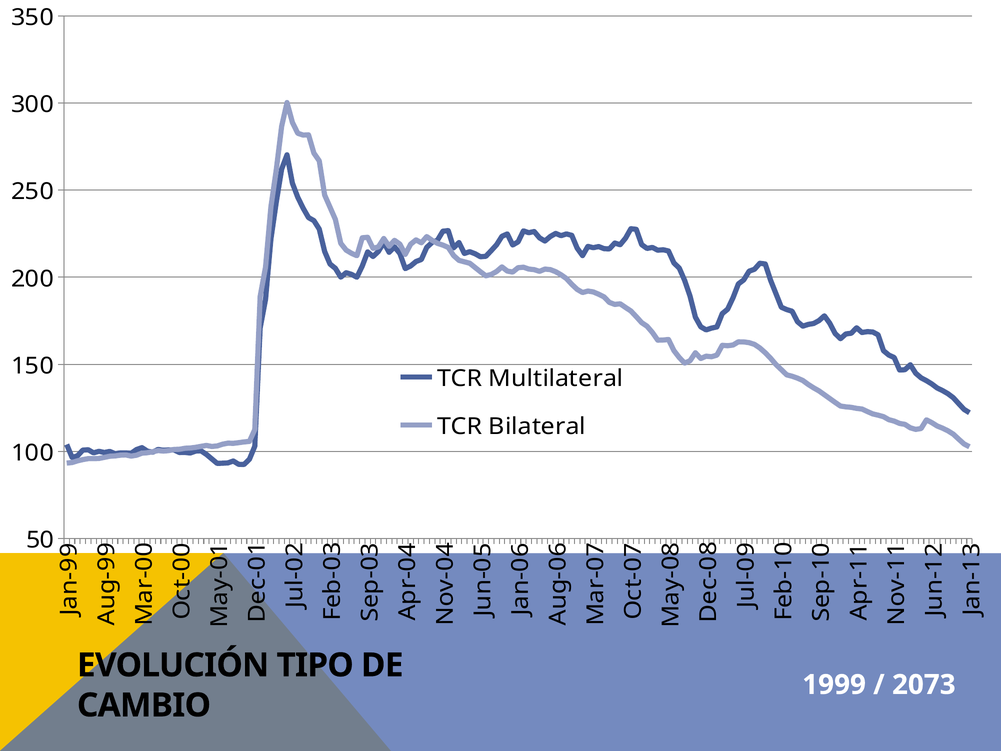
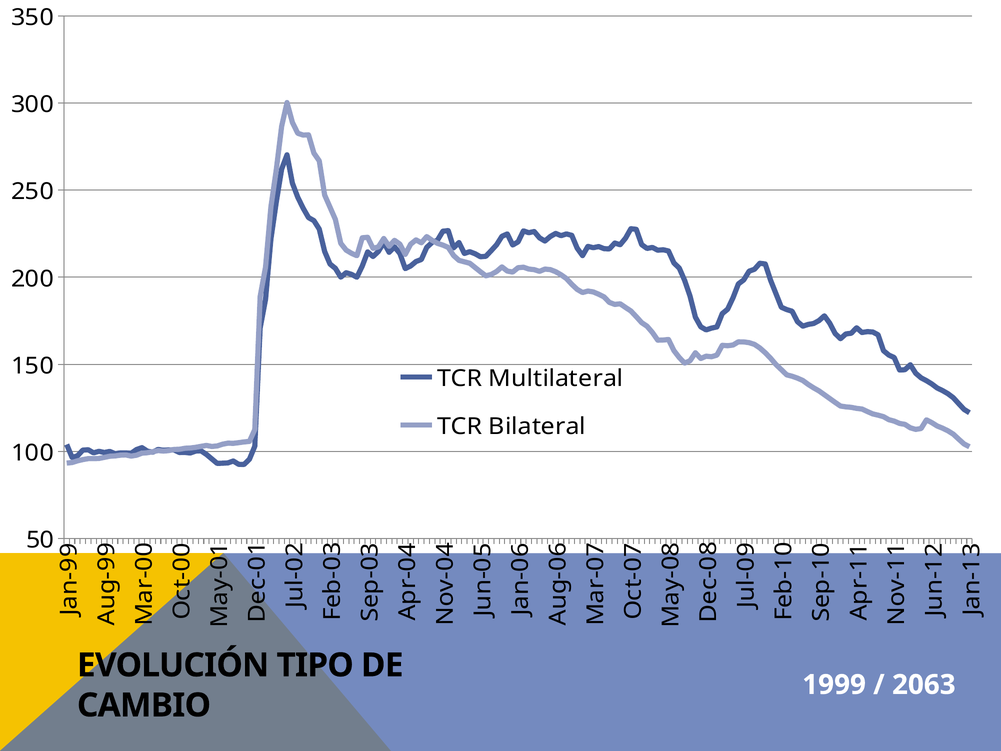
2073: 2073 -> 2063 (924, 685)
